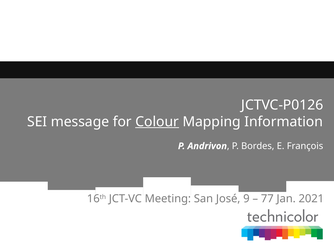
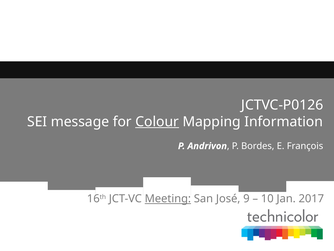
Meeting underline: none -> present (168, 198)
77: 77 -> 10 (267, 198)
2021: 2021 -> 2017 (311, 198)
